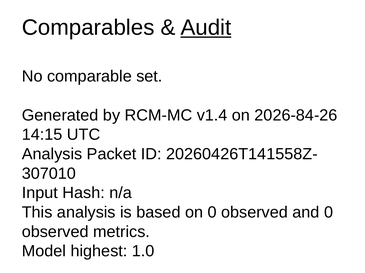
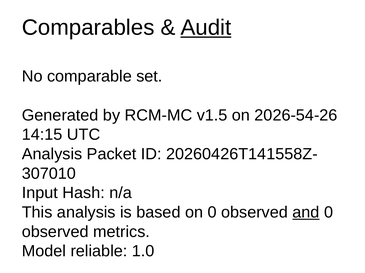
v1.4: v1.4 -> v1.5 (212, 115)
2026-84-26: 2026-84-26 -> 2026-54-26 (296, 115)
and underline: none -> present (306, 213)
highest: highest -> reliable (99, 252)
